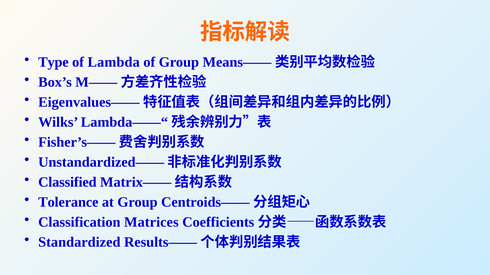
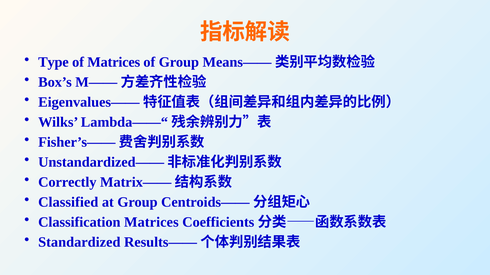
of Lambda: Lambda -> Matrices (114, 62)
Classified: Classified -> Correctly (67, 183)
Tolerance: Tolerance -> Classified (68, 203)
